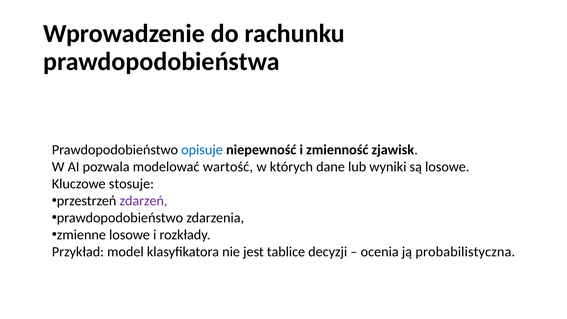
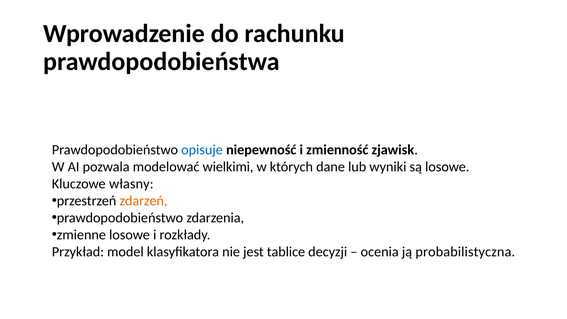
wartość: wartość -> wielkimi (228, 167)
stosuje: stosuje -> własny (131, 184)
zdarzeń colour: purple -> orange (143, 201)
